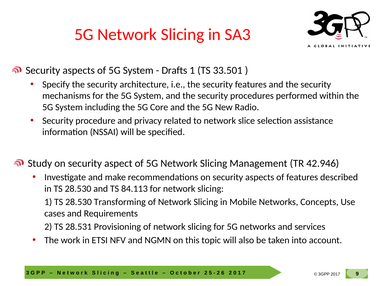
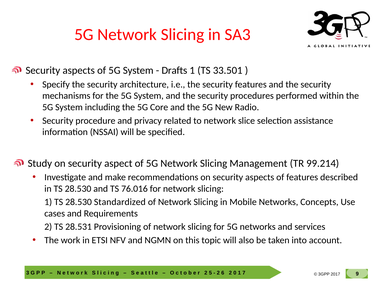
42.946: 42.946 -> 99.214 (323, 163)
84.113: 84.113 -> 76.016 (134, 188)
Transforming: Transforming -> Standardized (120, 202)
